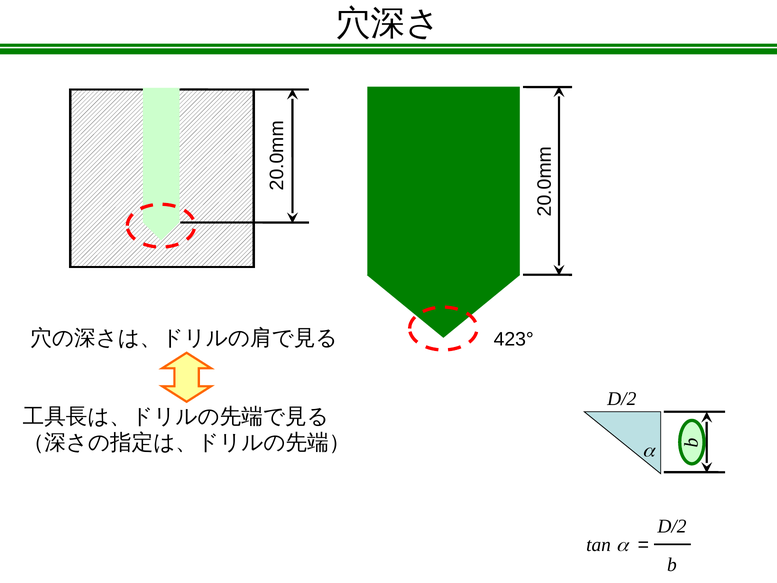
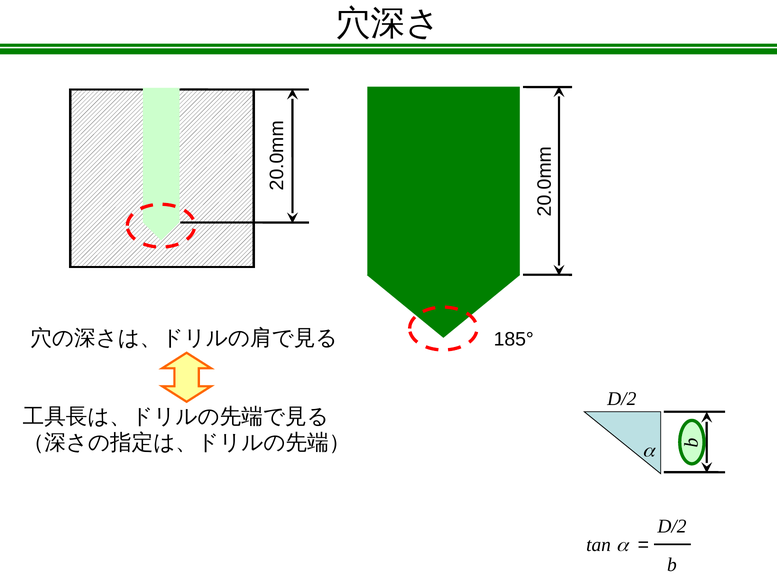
423°: 423° -> 185° (514, 339)
